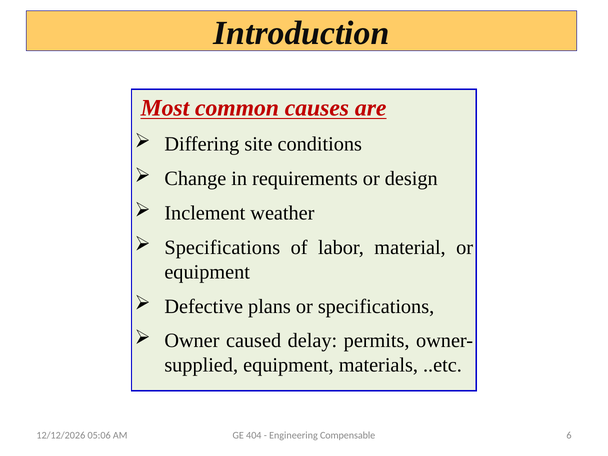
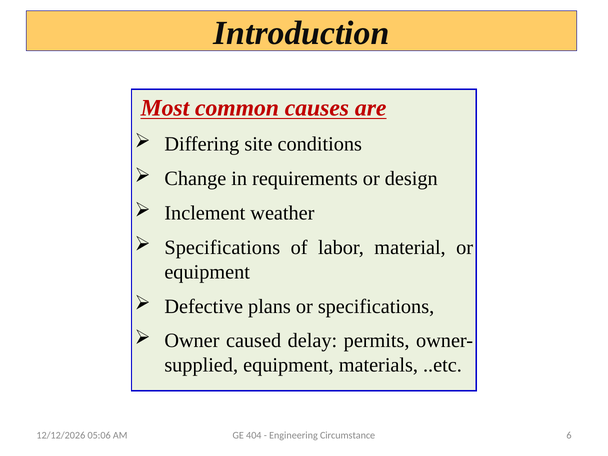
Compensable: Compensable -> Circumstance (348, 435)
